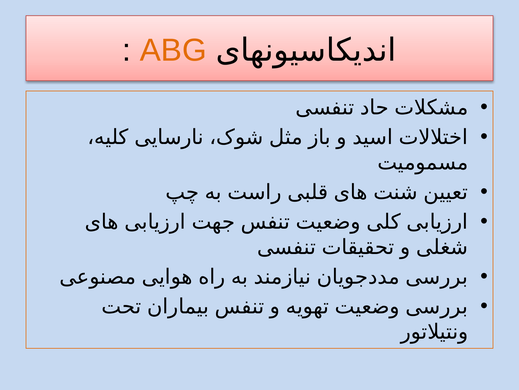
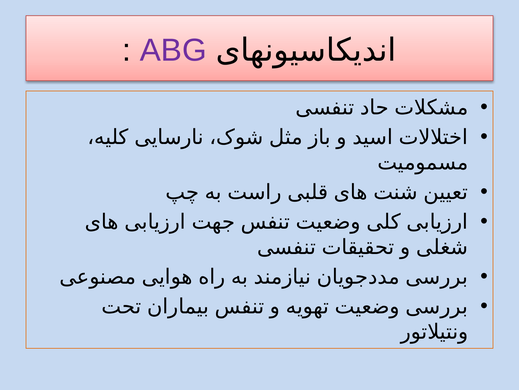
ABG colour: orange -> purple (173, 50)
